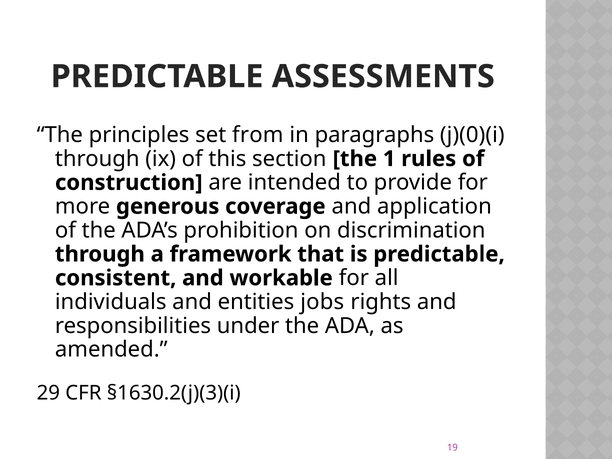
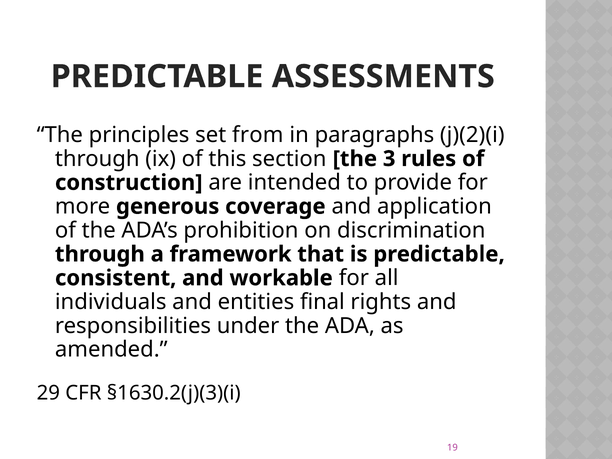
j)(0)(i: j)(0)(i -> j)(2)(i (472, 135)
1: 1 -> 3 (389, 159)
jobs: jobs -> final (322, 302)
